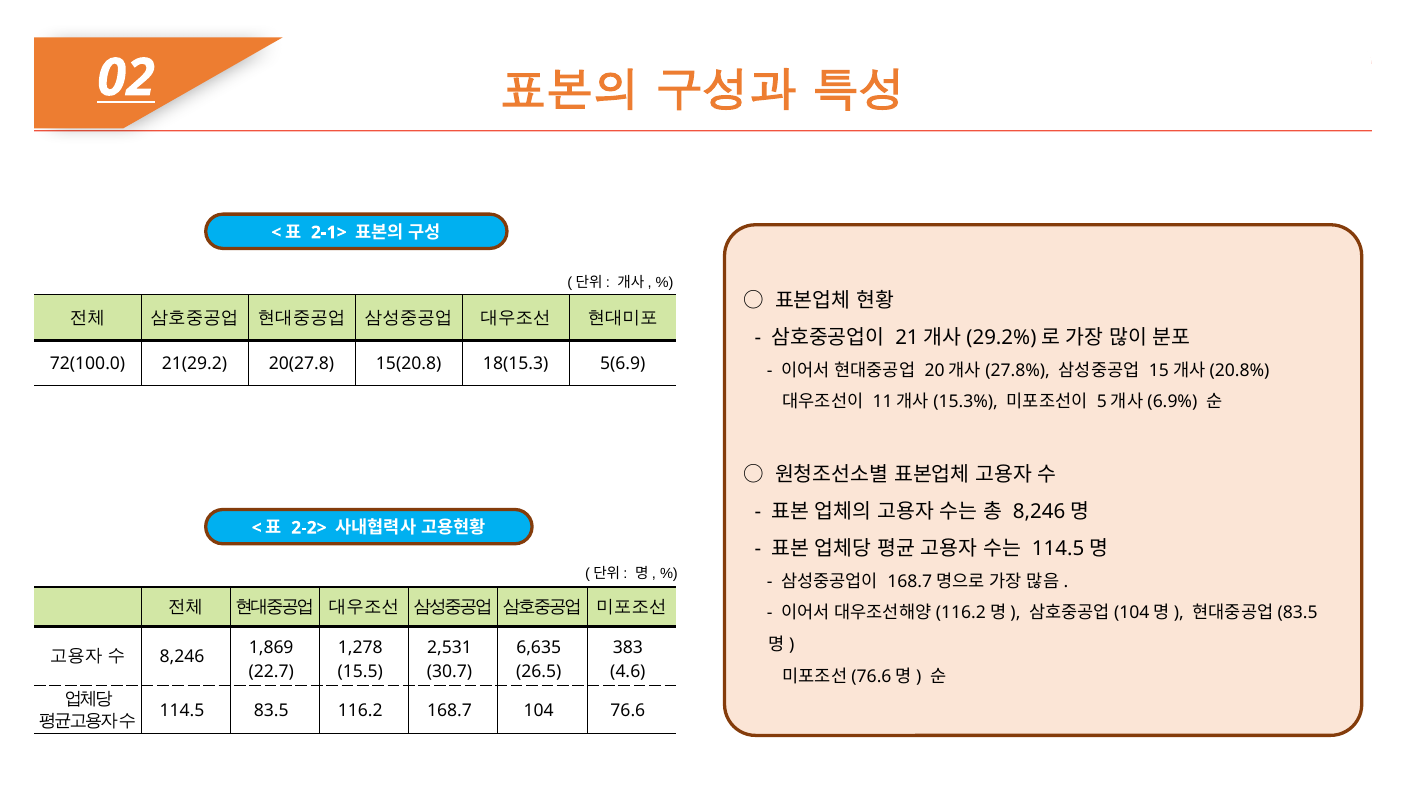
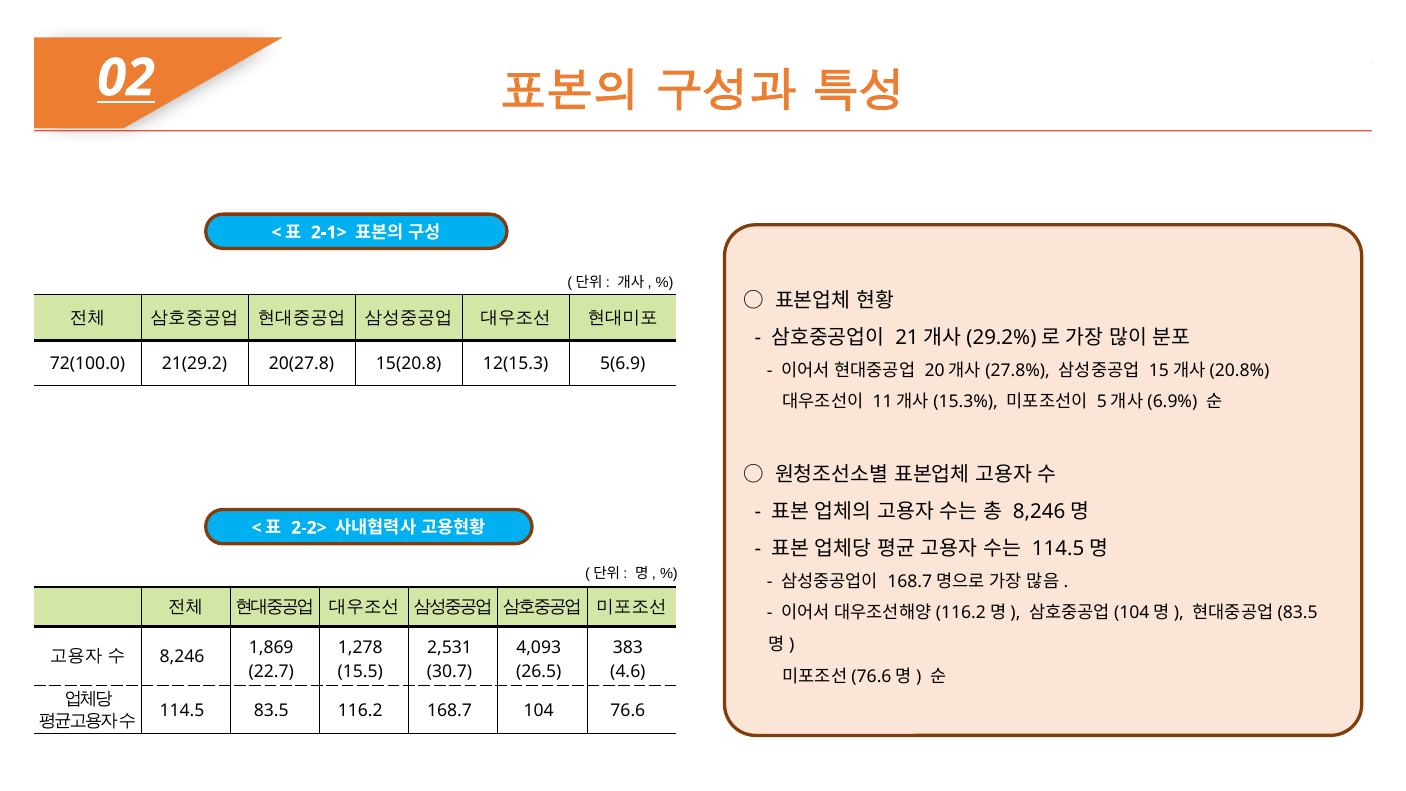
18(15.3: 18(15.3 -> 12(15.3 (516, 364)
6,635: 6,635 -> 4,093 (539, 648)
